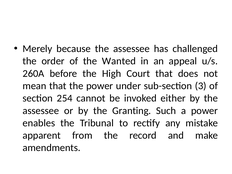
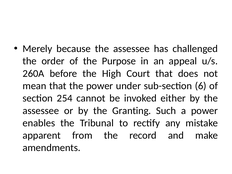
Wanted: Wanted -> Purpose (119, 61)
3: 3 -> 6 (201, 86)
